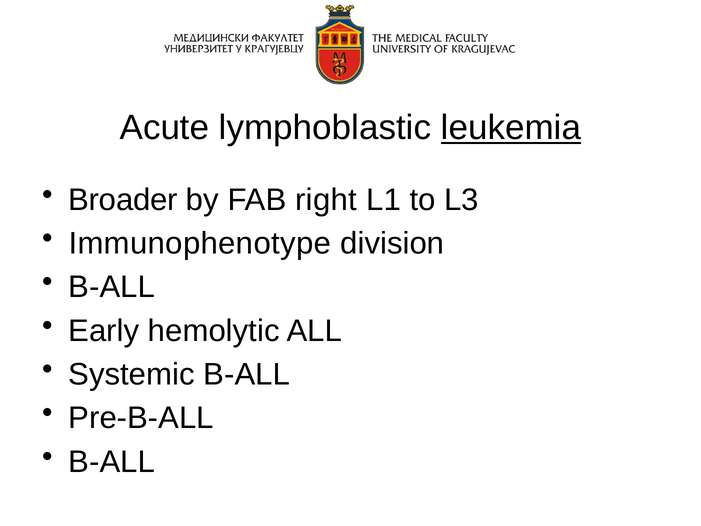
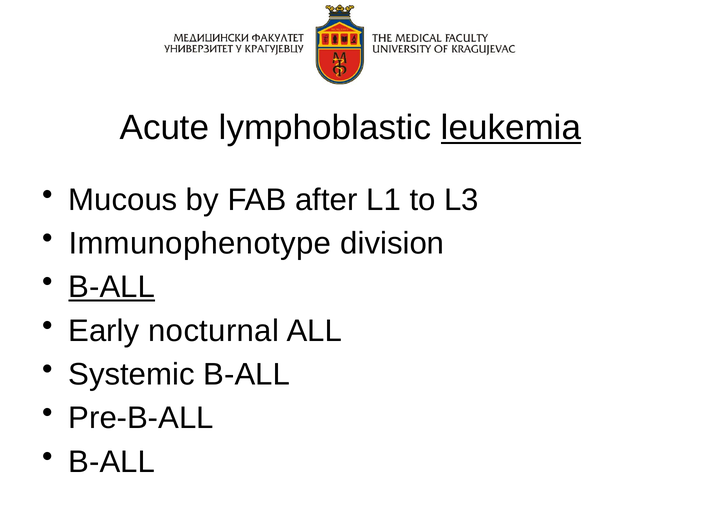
Broader: Broader -> Mucous (123, 200)
right: right -> after (326, 200)
B-ALL underline: none -> present (112, 287)
hemolytic: hemolytic -> nocturnal (214, 331)
